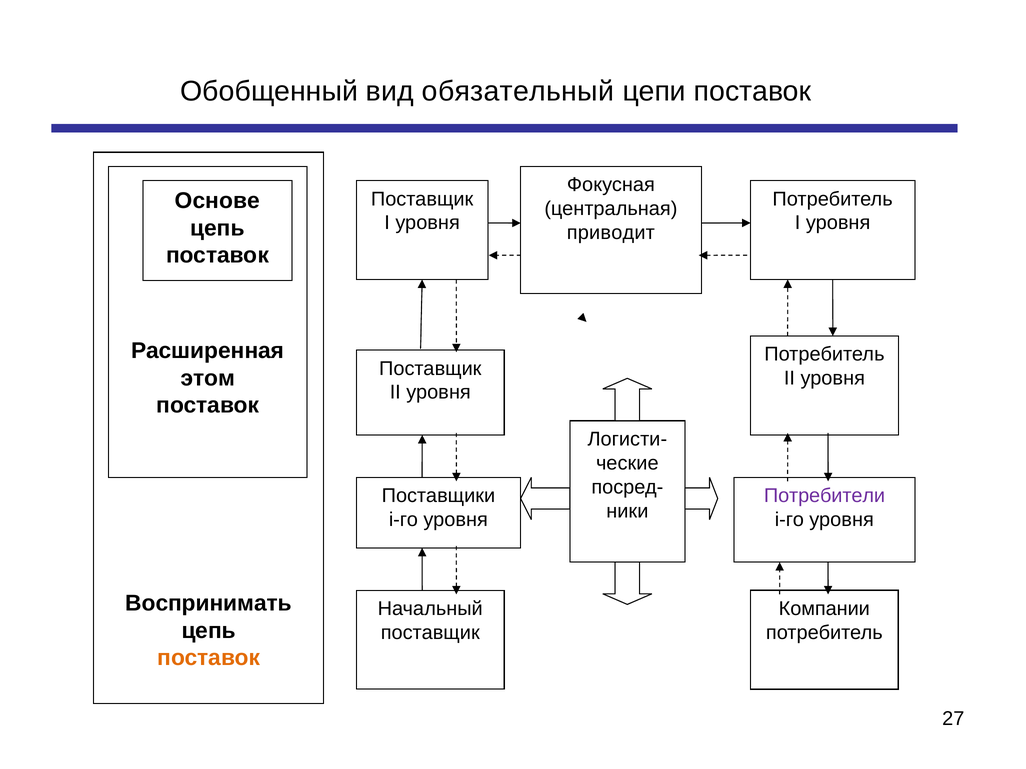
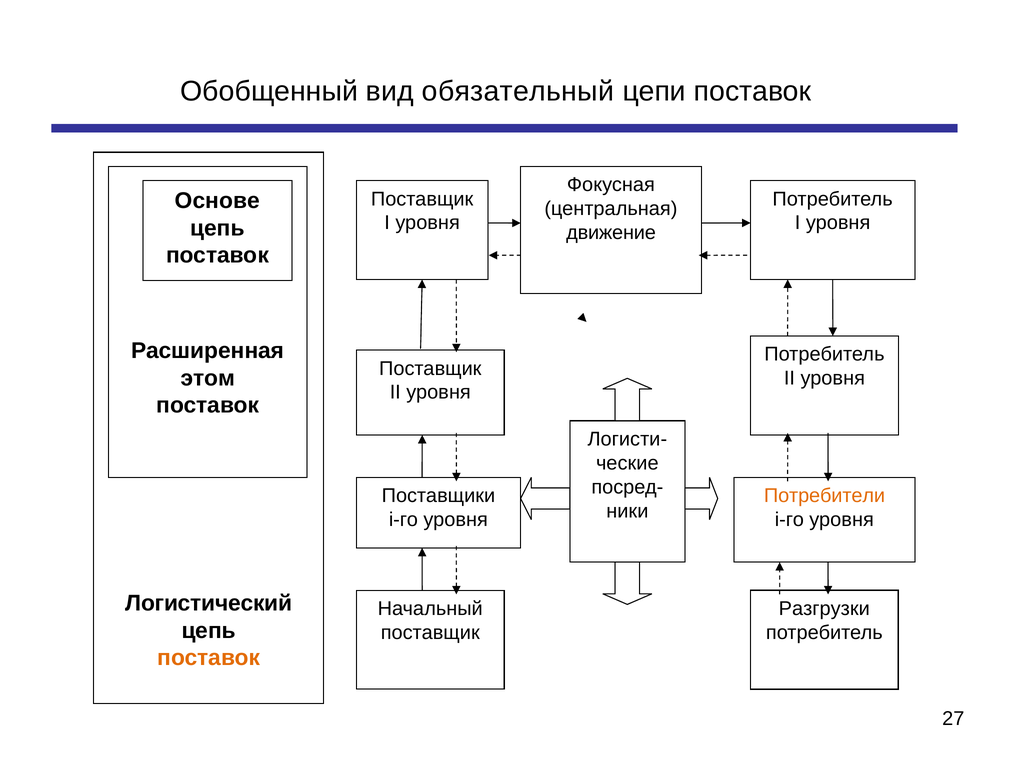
приводит: приводит -> движение (611, 233)
Потребители colour: purple -> orange (824, 496)
Воспринимать: Воспринимать -> Логистический (209, 604)
Компании: Компании -> Разгрузки (824, 609)
